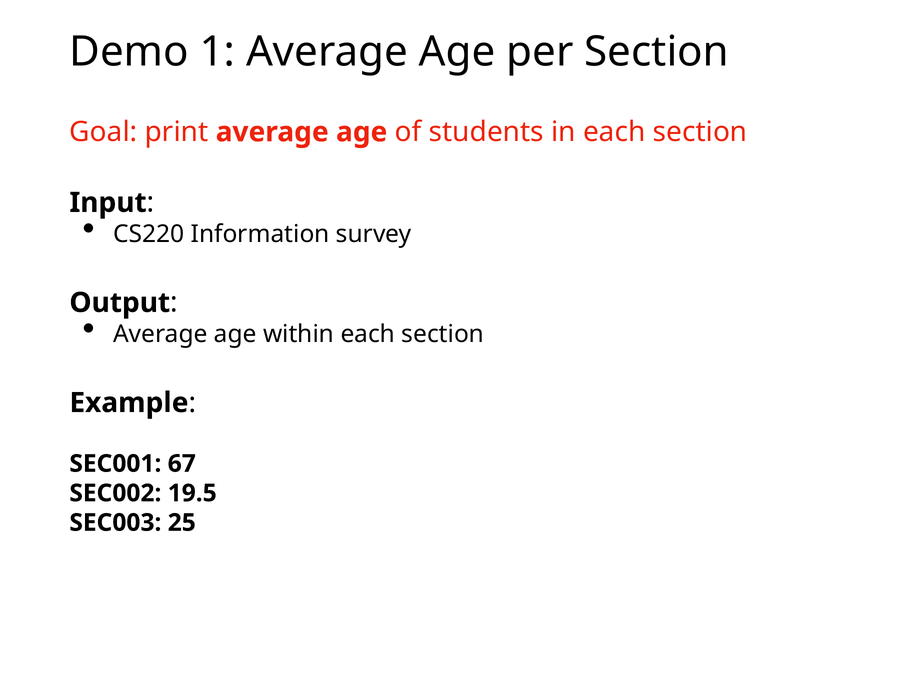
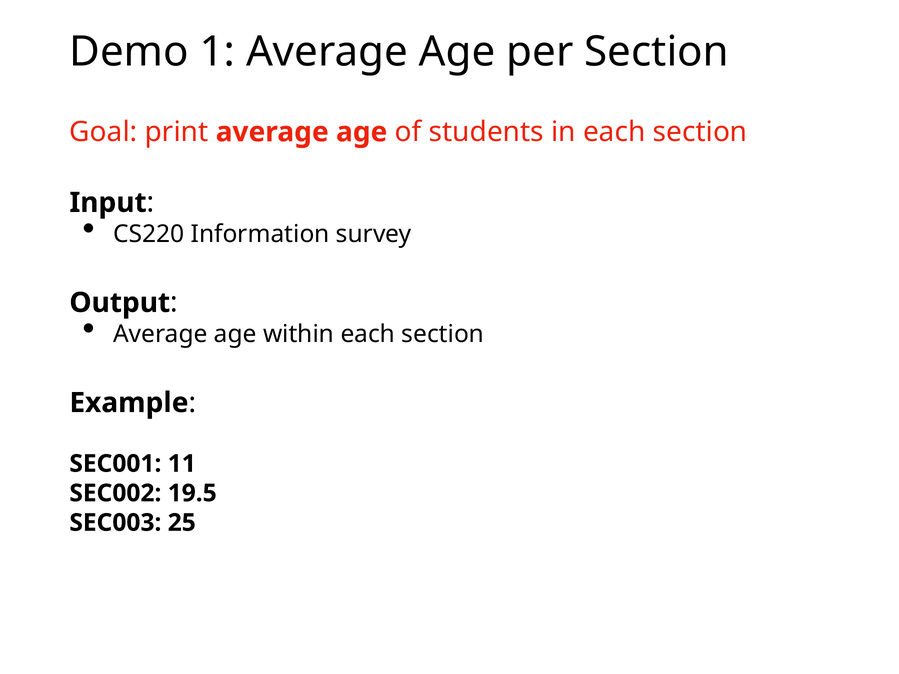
67: 67 -> 11 (182, 464)
